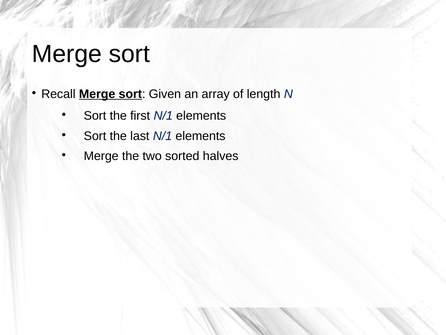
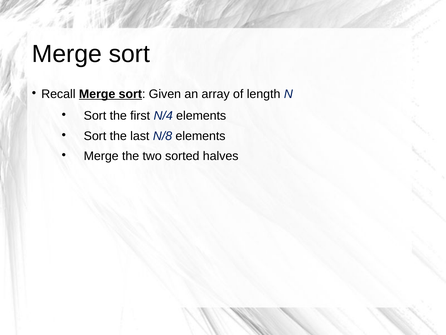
first N/1: N/1 -> N/4 (163, 116)
last N/1: N/1 -> N/8 (163, 136)
